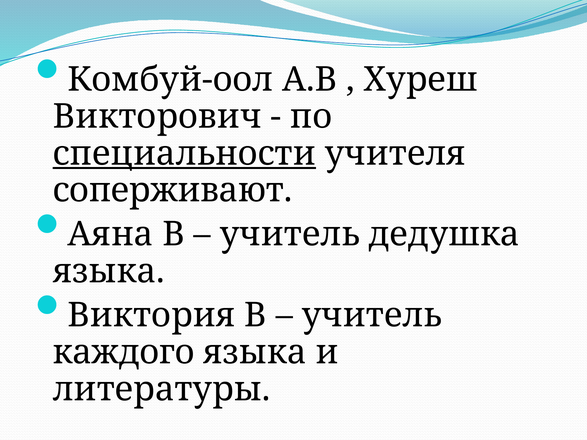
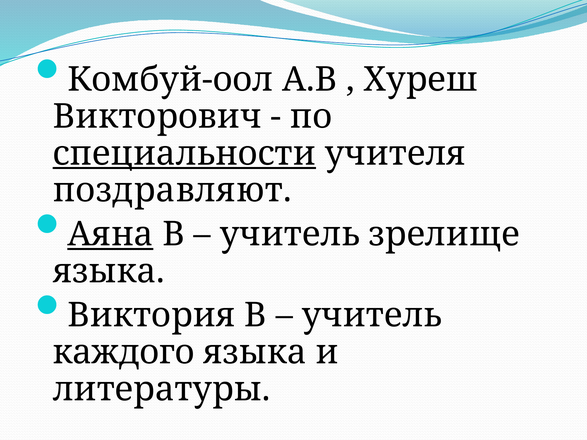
соперживают: соперживают -> поздравляют (172, 190)
Аяна underline: none -> present (110, 234)
дедушка: дедушка -> зрелище (444, 234)
